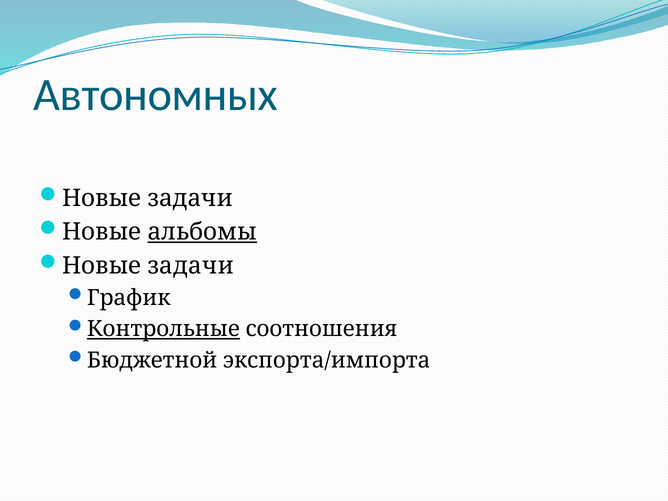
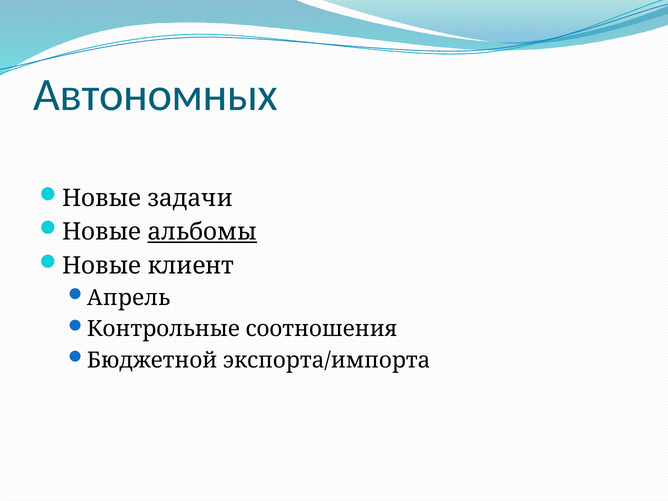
задачи: задачи -> клиент (191, 266)
График: График -> Апрель (129, 298)
Контрольные underline: present -> none (163, 329)
